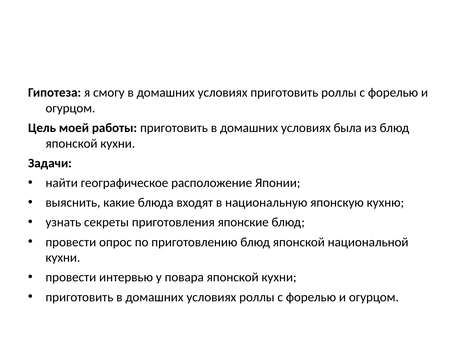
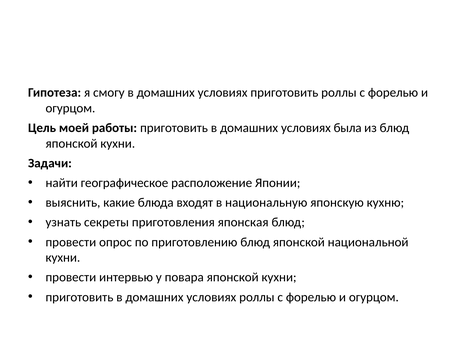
японские: японские -> японская (243, 223)
